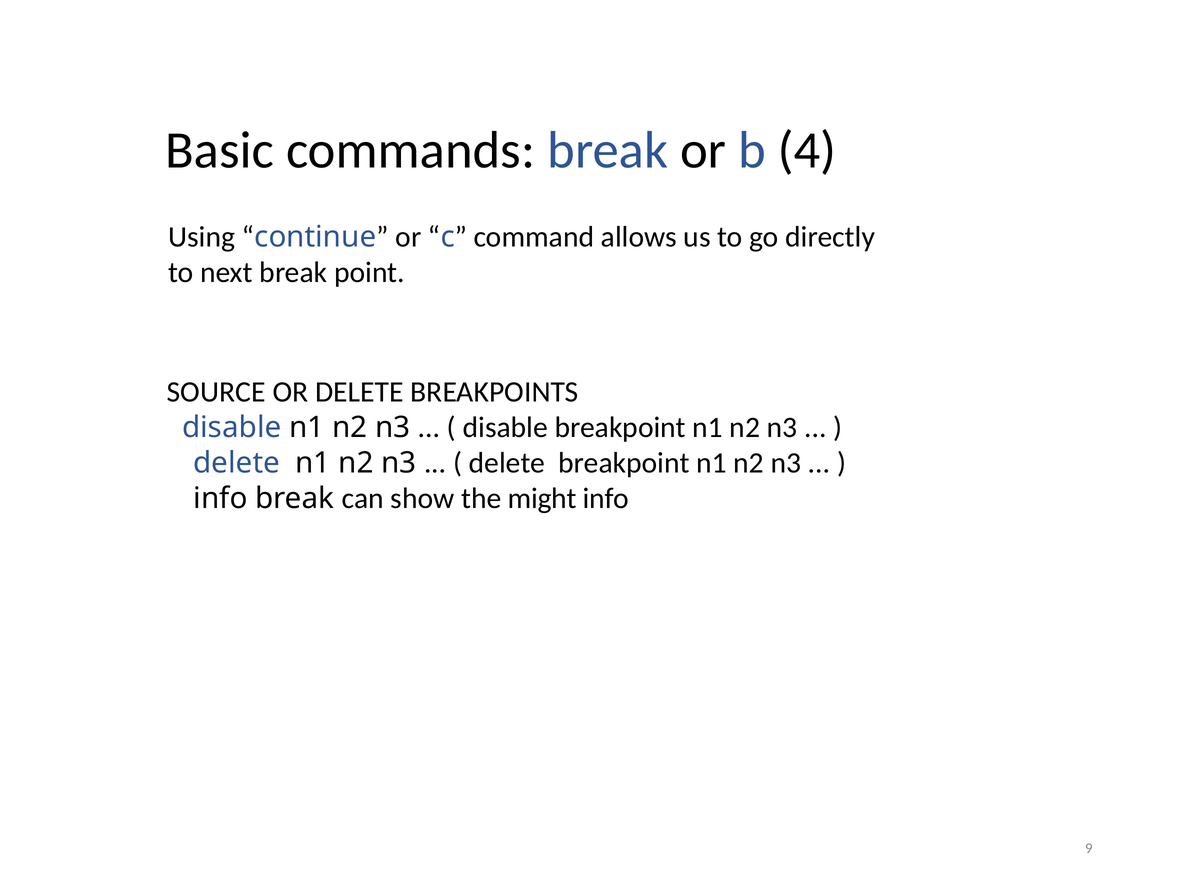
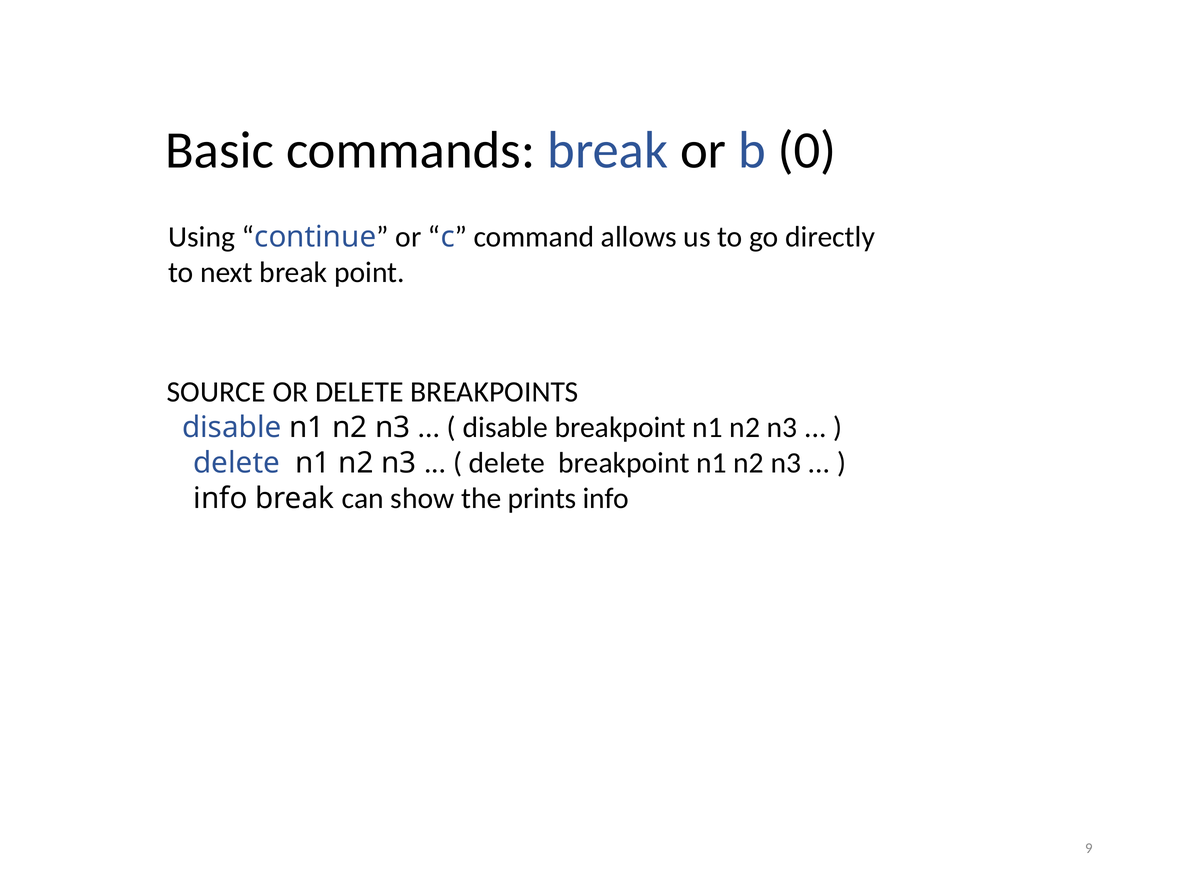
4: 4 -> 0 (807, 151)
might: might -> prints (542, 499)
